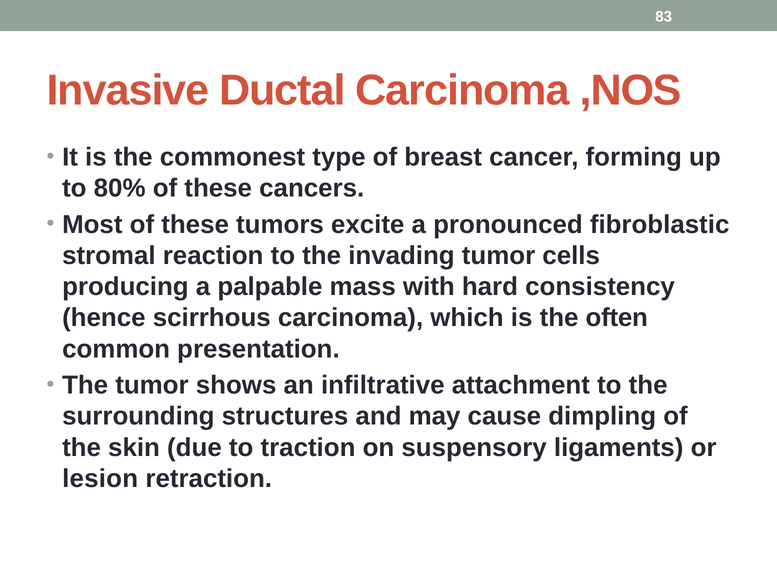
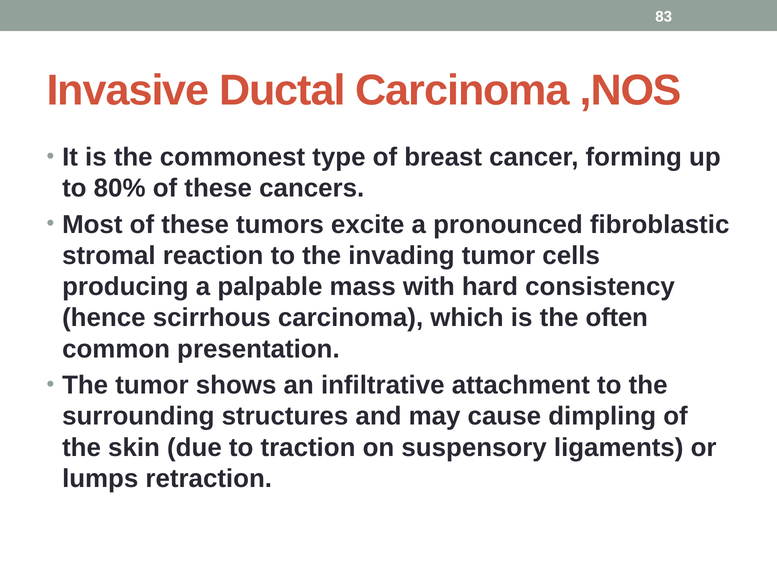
lesion: lesion -> lumps (100, 478)
